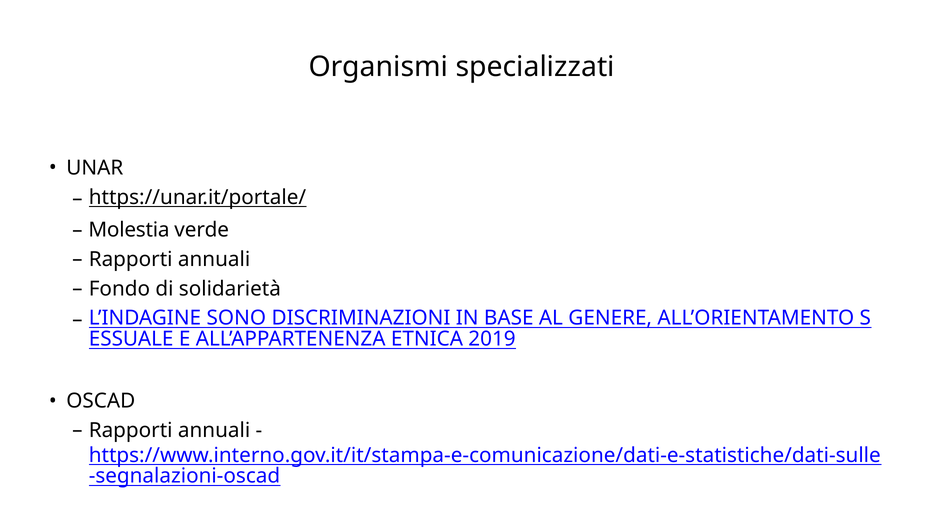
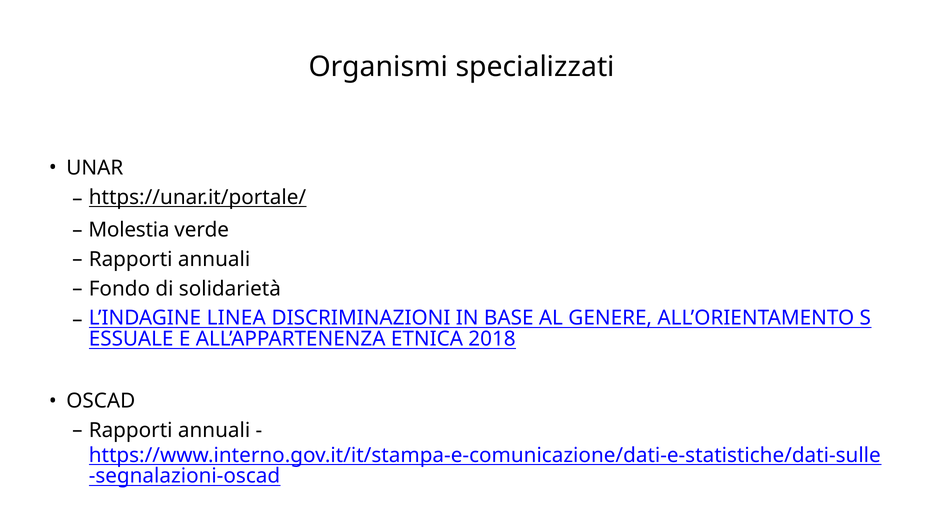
SONO: SONO -> LINEA (236, 318)
2019: 2019 -> 2018 (492, 339)
